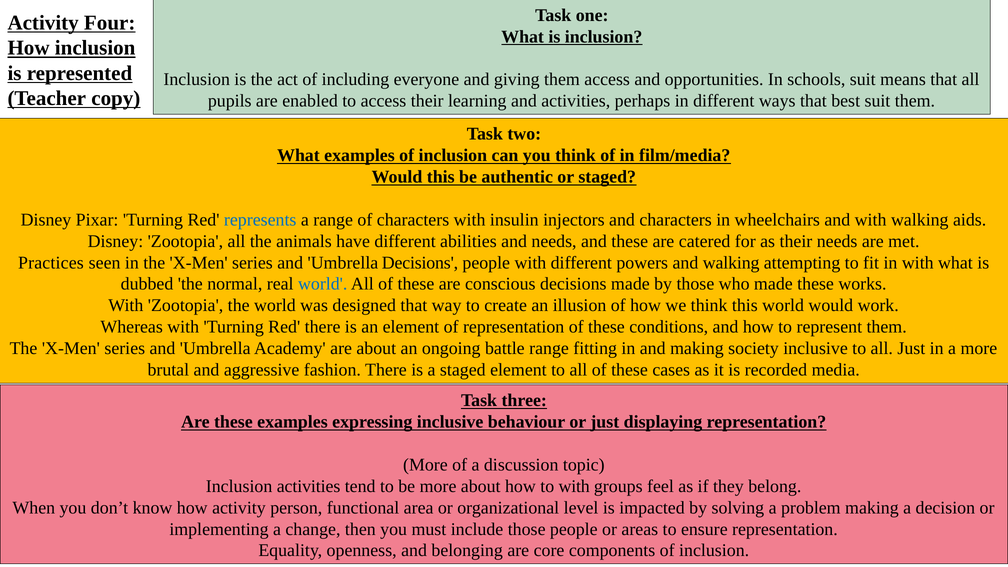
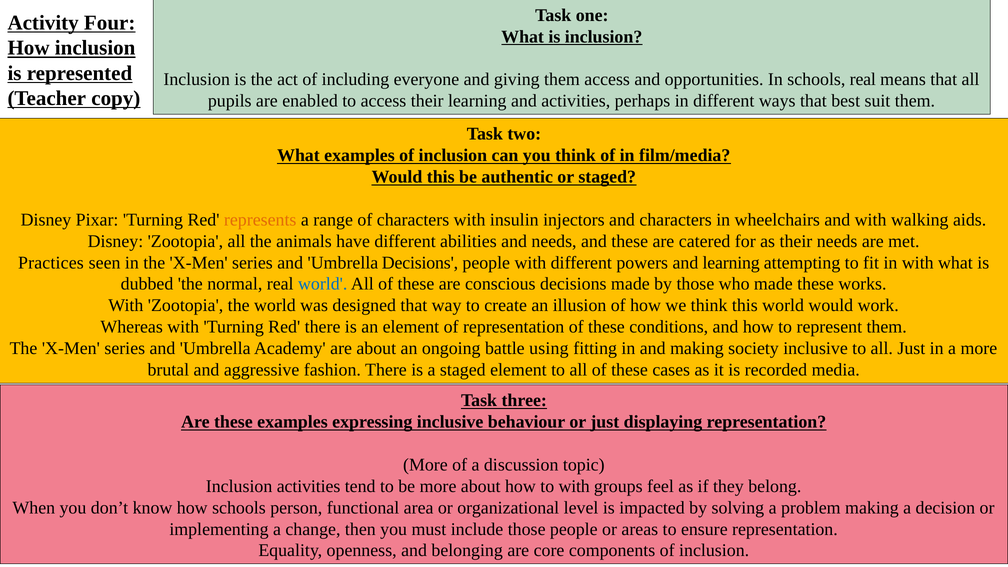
schools suit: suit -> real (863, 80)
represents colour: blue -> orange (260, 220)
and walking: walking -> learning (731, 263)
battle range: range -> using (549, 348)
how activity: activity -> schools (239, 508)
